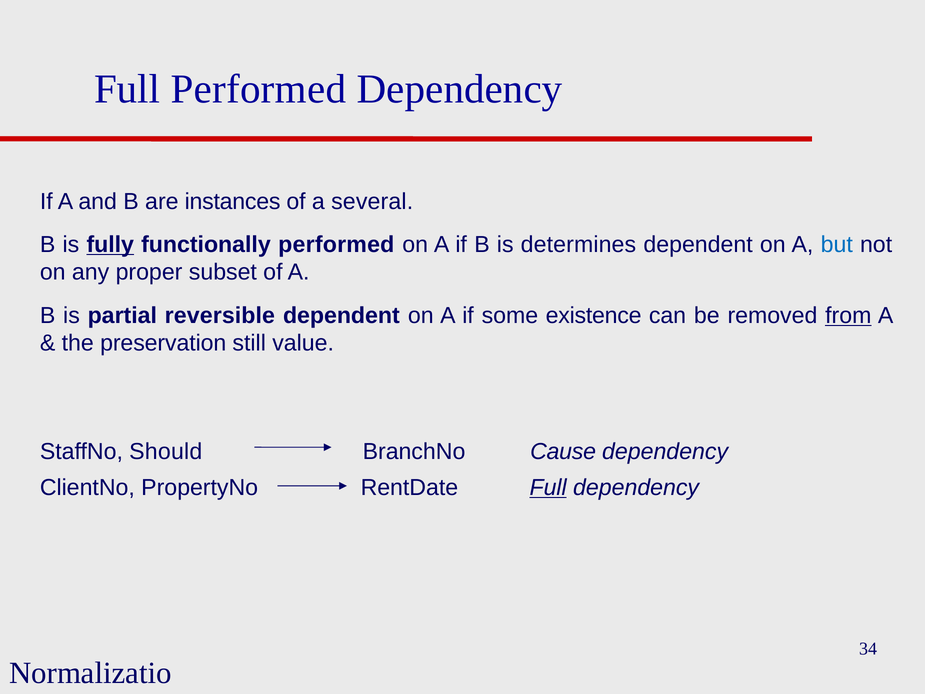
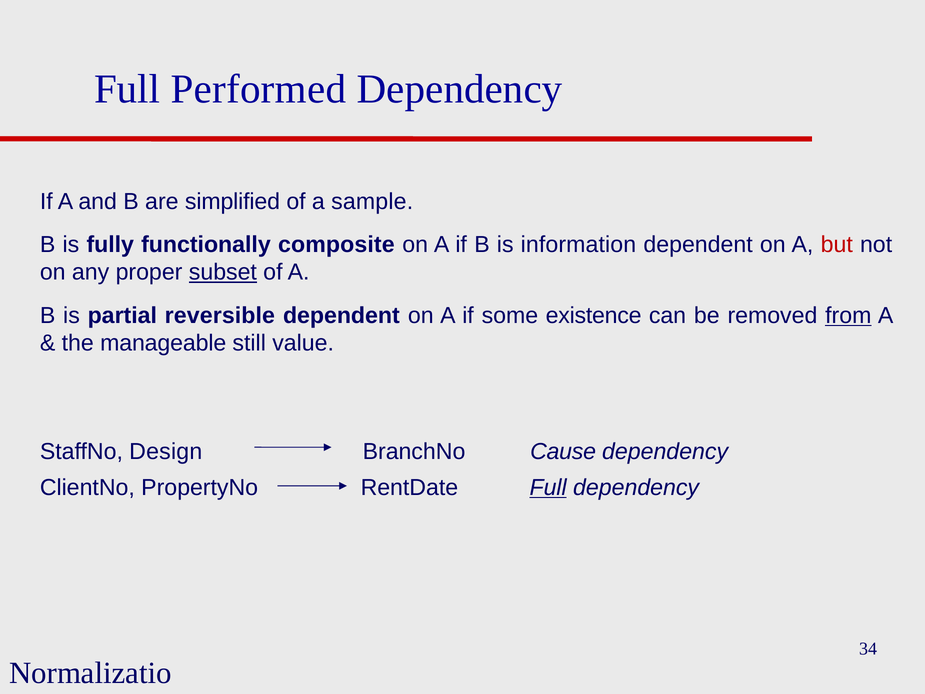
instances: instances -> simplified (233, 201)
several: several -> sample (372, 201)
fully underline: present -> none (110, 244)
functionally performed: performed -> composite (336, 244)
determines: determines -> information (578, 244)
but colour: blue -> red (837, 244)
subset underline: none -> present (223, 272)
preservation: preservation -> manageable (163, 343)
Should: Should -> Design (166, 451)
